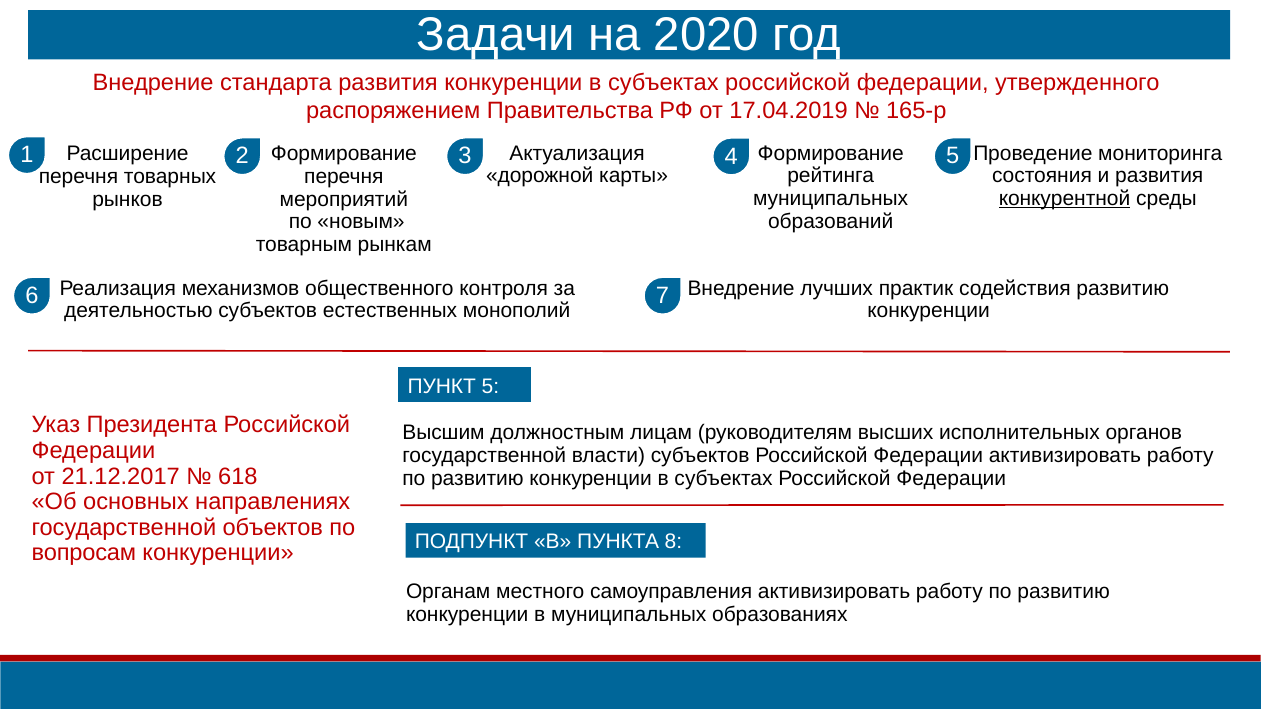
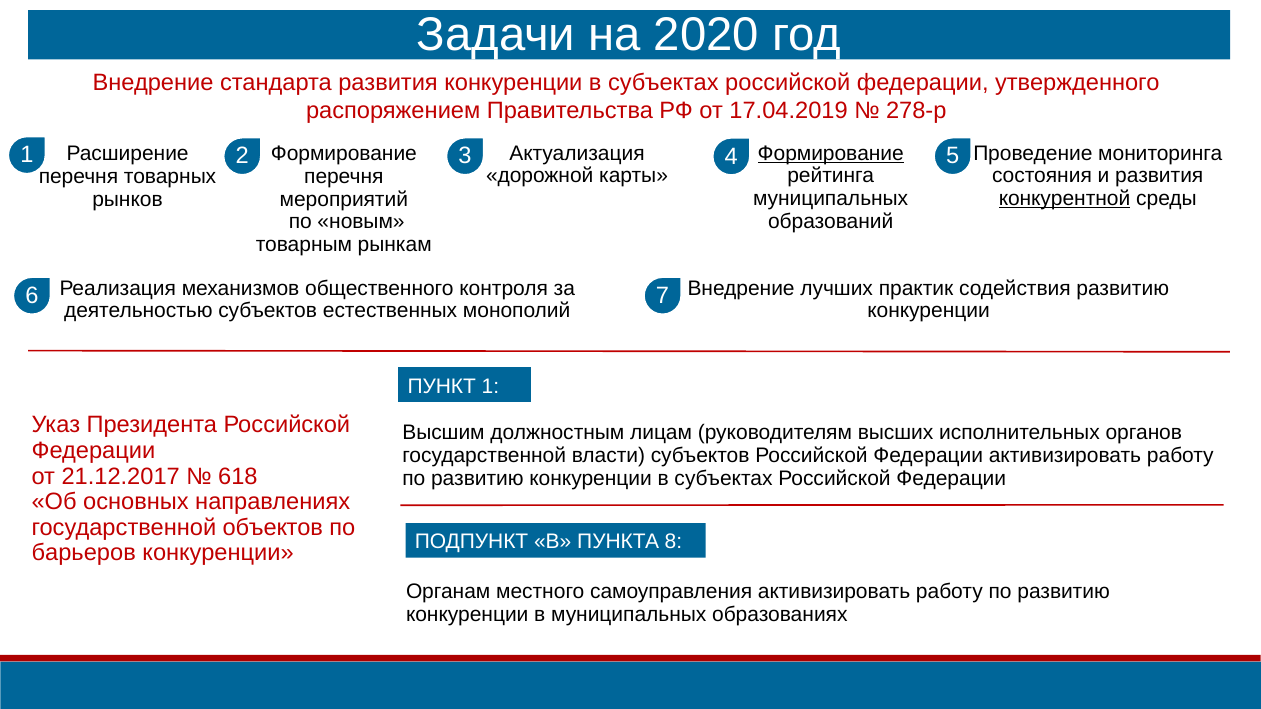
165-р: 165-р -> 278-р (916, 111)
Формирование underline: none -> present (831, 153)
ПУНКТ 5: 5 -> 1 (490, 386)
вопросам: вопросам -> барьеров (84, 553)
